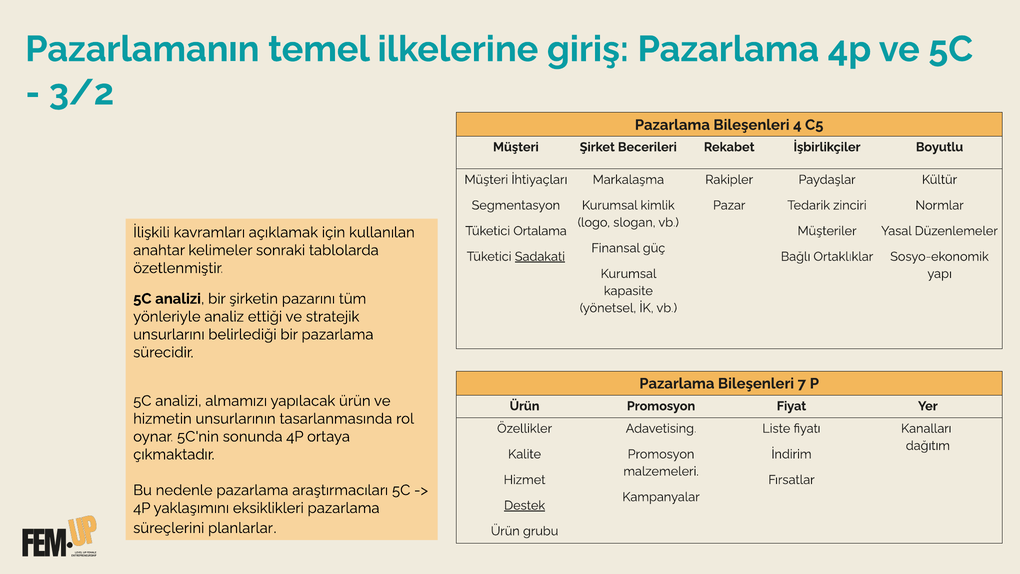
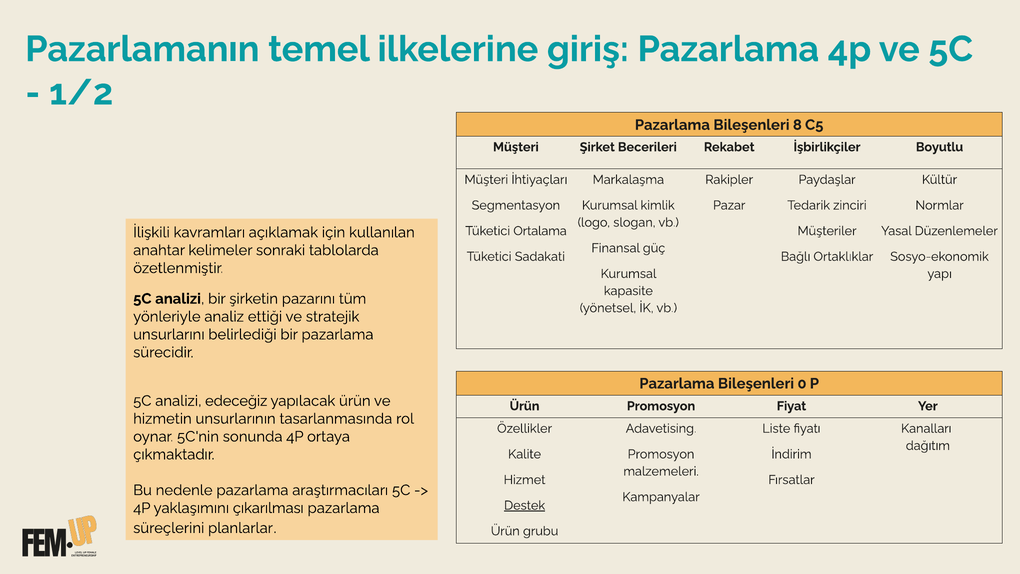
3/2: 3/2 -> 1/2 (81, 93)
4: 4 -> 8 (797, 125)
Sadakati underline: present -> none (540, 256)
7: 7 -> 0 (802, 383)
almamızı: almamızı -> edeceğiz (236, 401)
eksiklikleri: eksiklikleri -> çıkarılması (268, 508)
